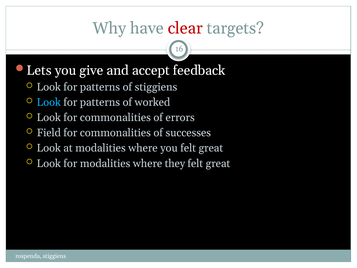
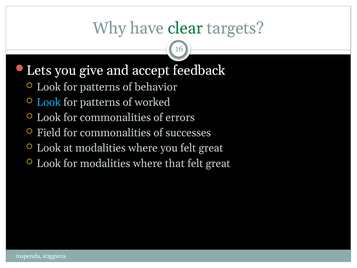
clear colour: red -> green (185, 28)
of stiggiens: stiggiens -> behavior (156, 87)
they: they -> that (175, 163)
